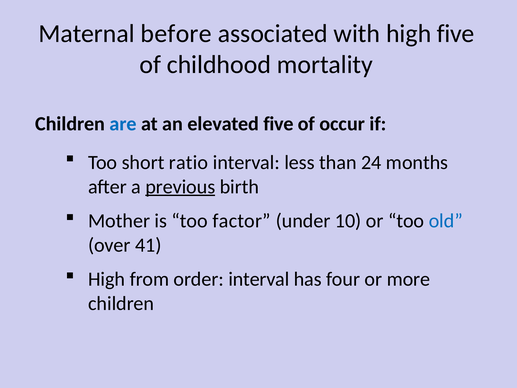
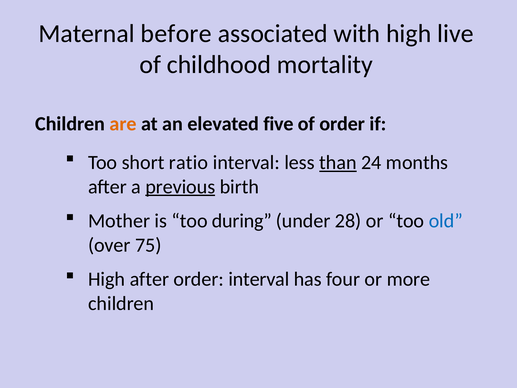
high five: five -> live (455, 34)
are colour: blue -> orange (123, 124)
of occur: occur -> order (342, 124)
than underline: none -> present (338, 162)
factor: factor -> during (242, 221)
10: 10 -> 28 (348, 221)
41: 41 -> 75 (148, 245)
High from: from -> after (149, 279)
